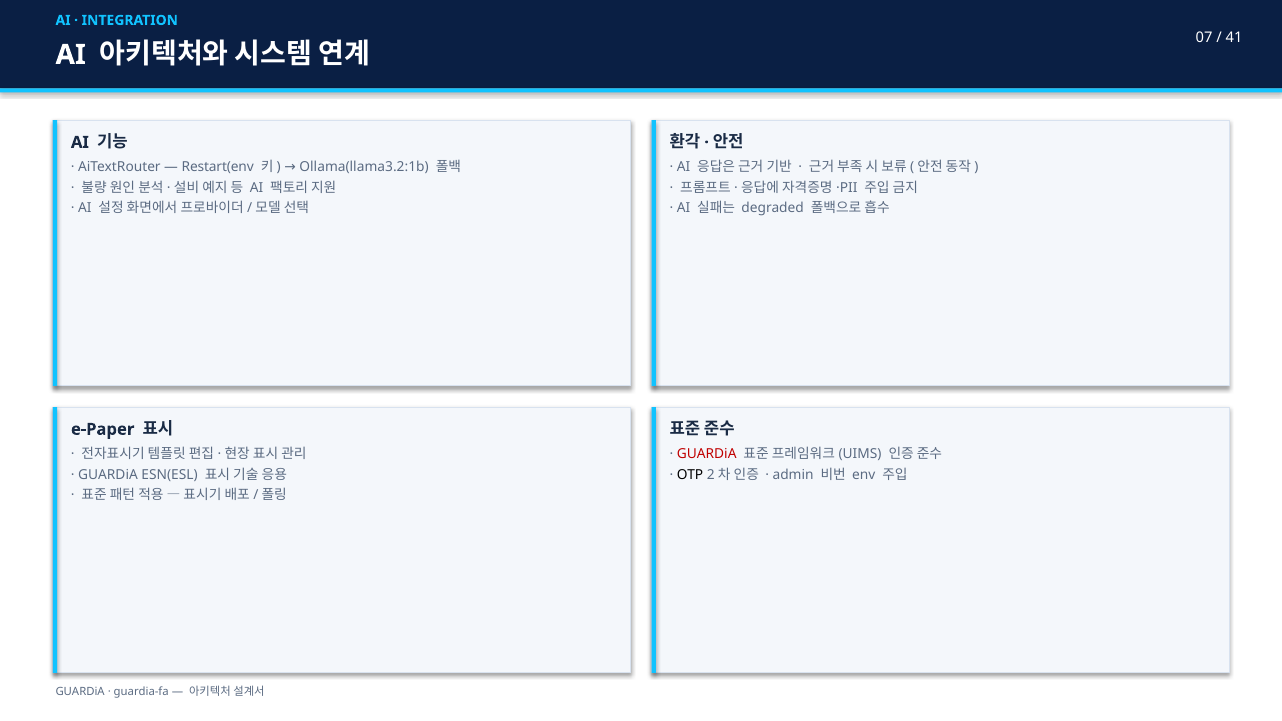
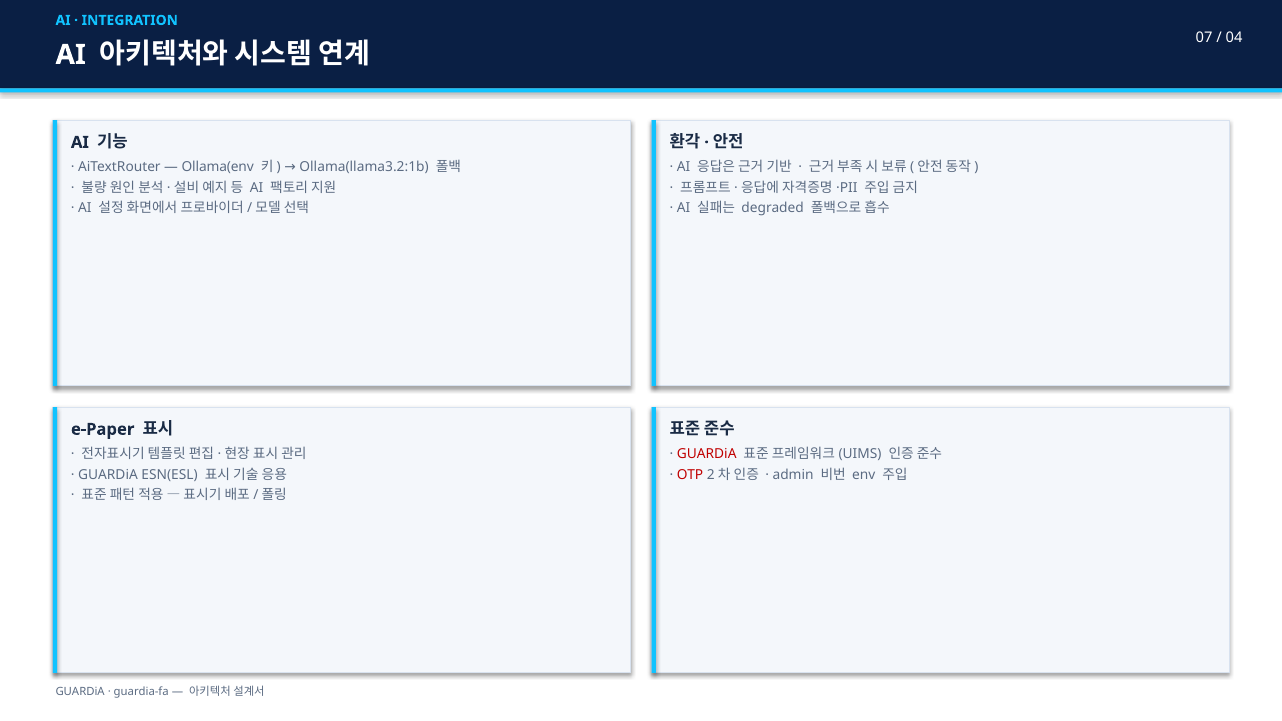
41: 41 -> 04 (1234, 38)
Restart(env: Restart(env -> Ollama(env (218, 167)
OTP colour: black -> red (690, 475)
